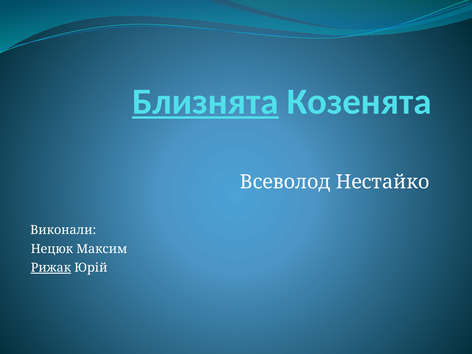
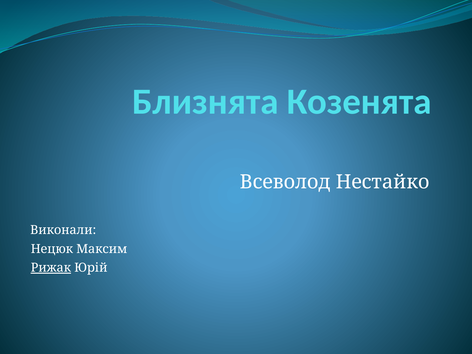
Близнята underline: present -> none (205, 102)
